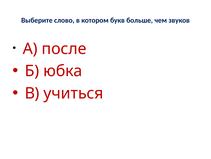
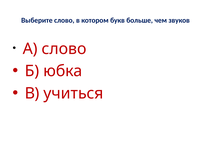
А после: после -> слово (64, 49)
